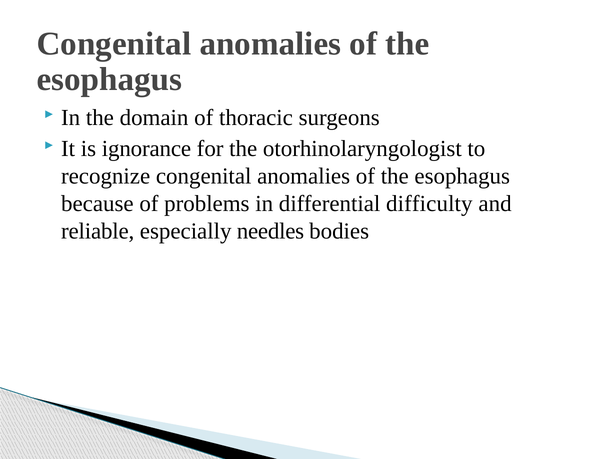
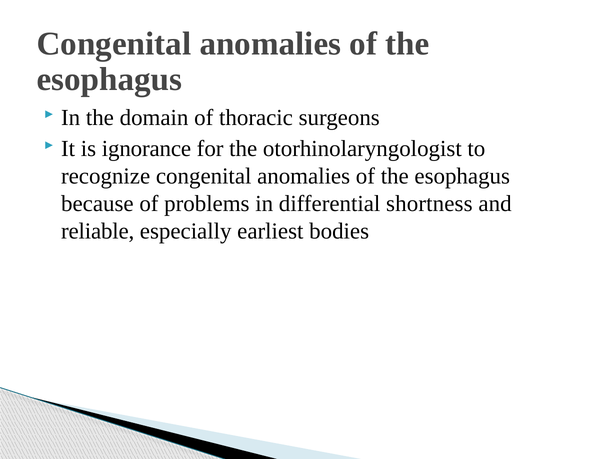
difficulty: difficulty -> shortness (429, 204)
needles: needles -> earliest (270, 231)
